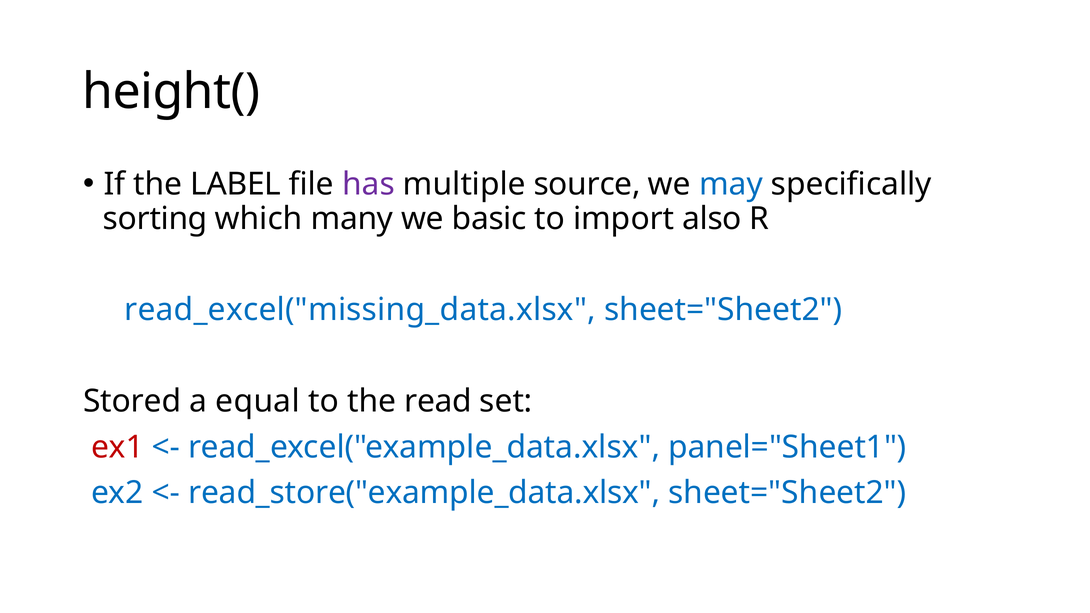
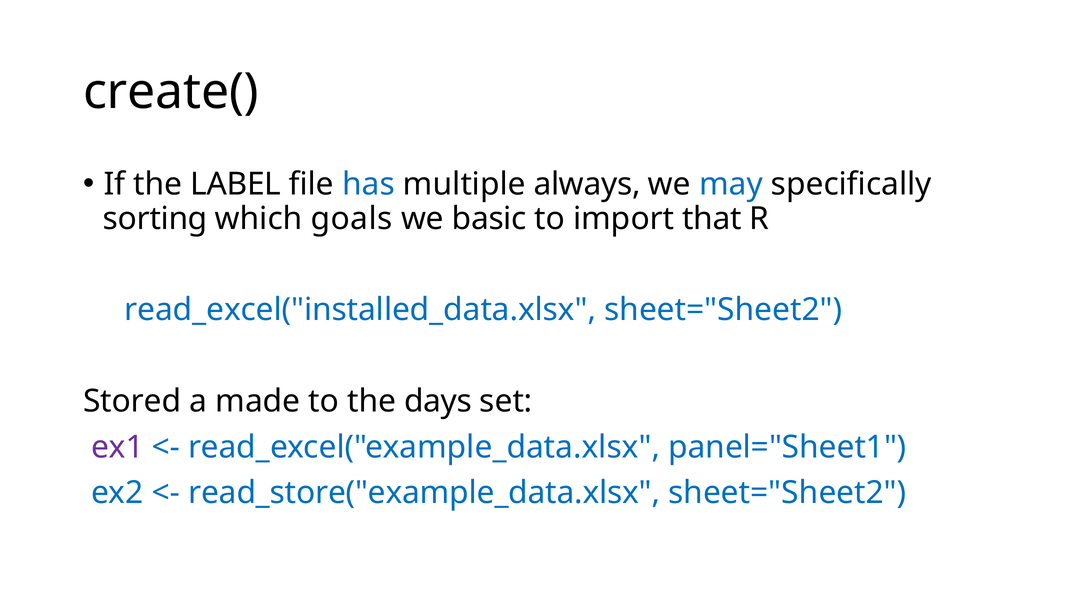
height(: height( -> create( (171, 92)
has colour: purple -> blue (368, 184)
source: source -> always (587, 184)
many: many -> goals (352, 219)
also: also -> that (712, 219)
read_excel("missing_data.xlsx: read_excel("missing_data.xlsx -> read_excel("installed_data.xlsx (360, 310)
equal: equal -> made (258, 401)
read: read -> days (438, 401)
ex1 colour: red -> purple (118, 447)
